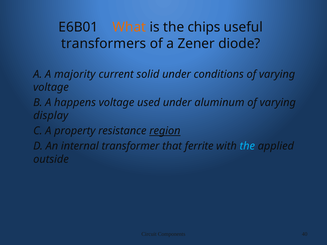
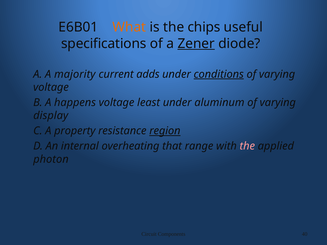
transformers: transformers -> specifications (104, 44)
Zener underline: none -> present (196, 44)
solid: solid -> adds (148, 74)
conditions underline: none -> present (219, 74)
used: used -> least (149, 103)
transformer: transformer -> overheating (131, 146)
ferrite: ferrite -> range (199, 146)
the colour: light blue -> pink (247, 146)
outside: outside -> photon (51, 159)
